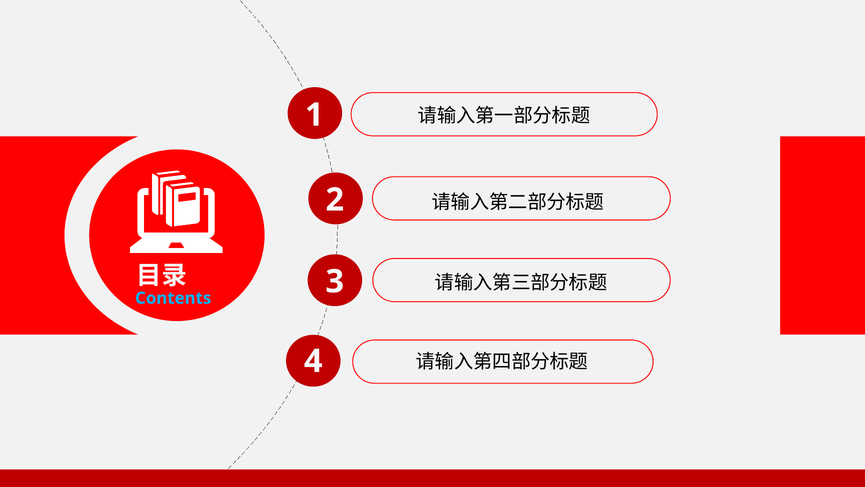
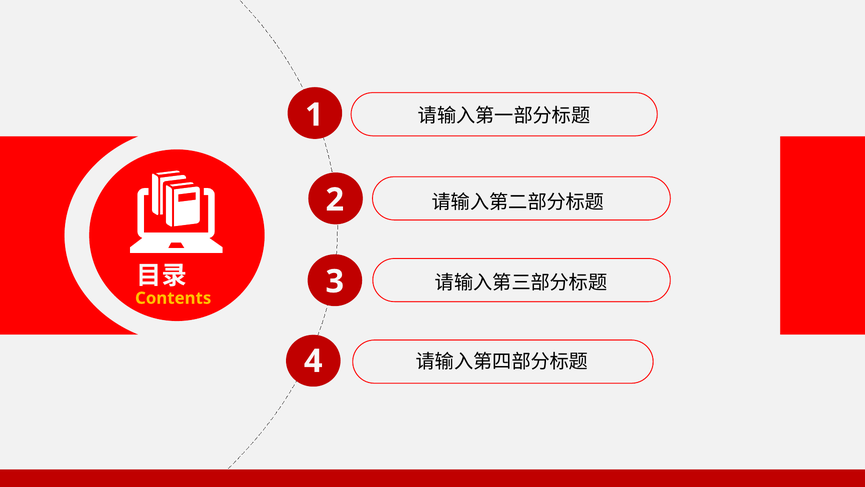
Contents colour: light blue -> yellow (173, 298)
